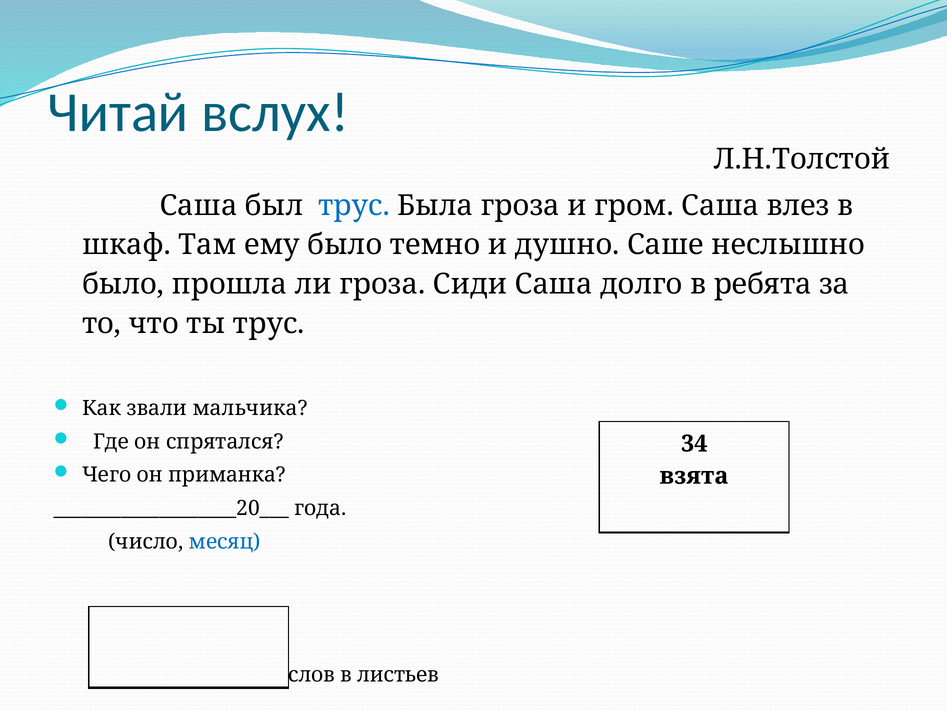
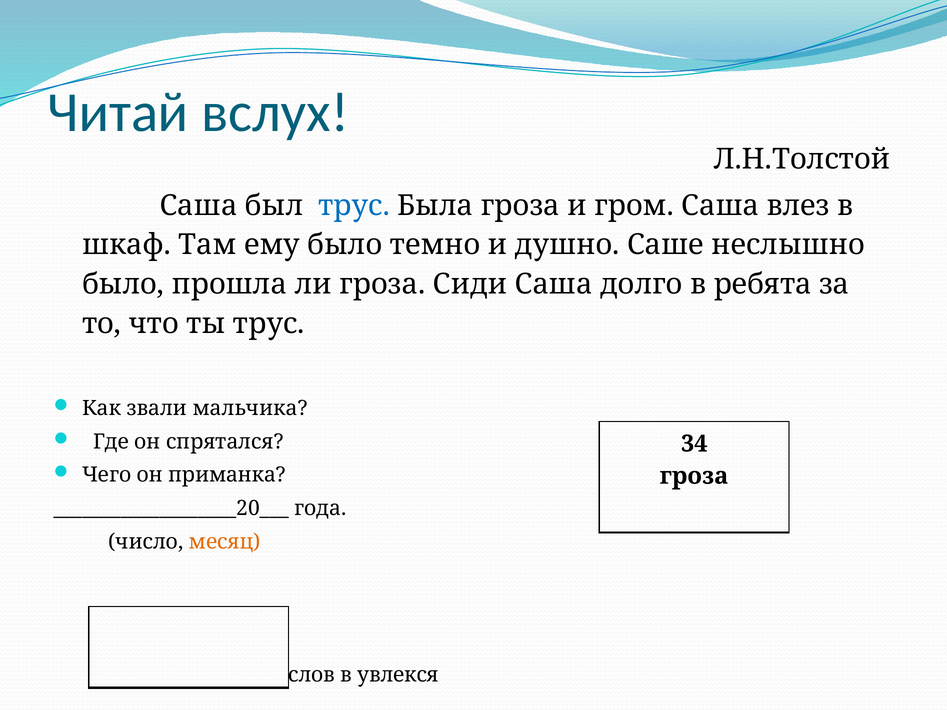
взята: взята -> гроза (694, 476)
месяц colour: blue -> orange (225, 542)
листьев: листьев -> увлекся (398, 675)
